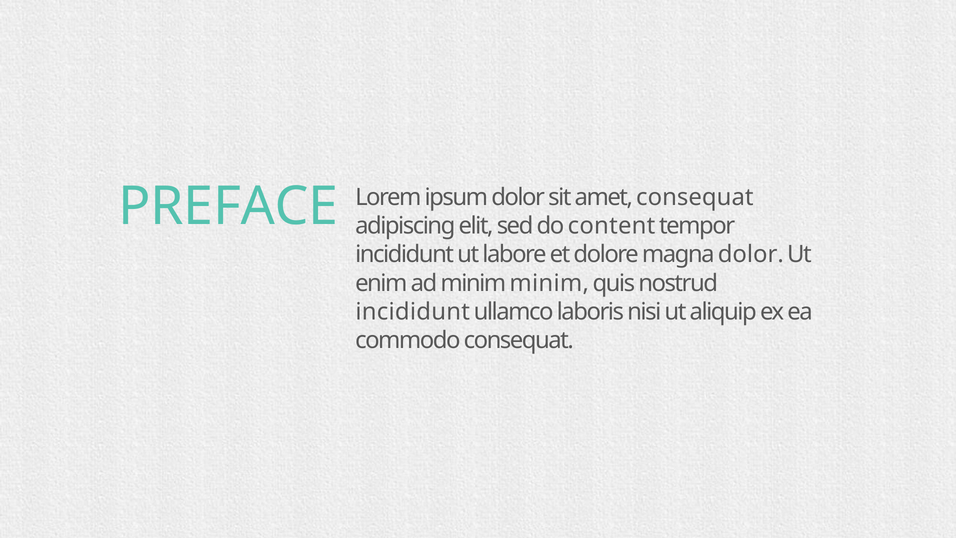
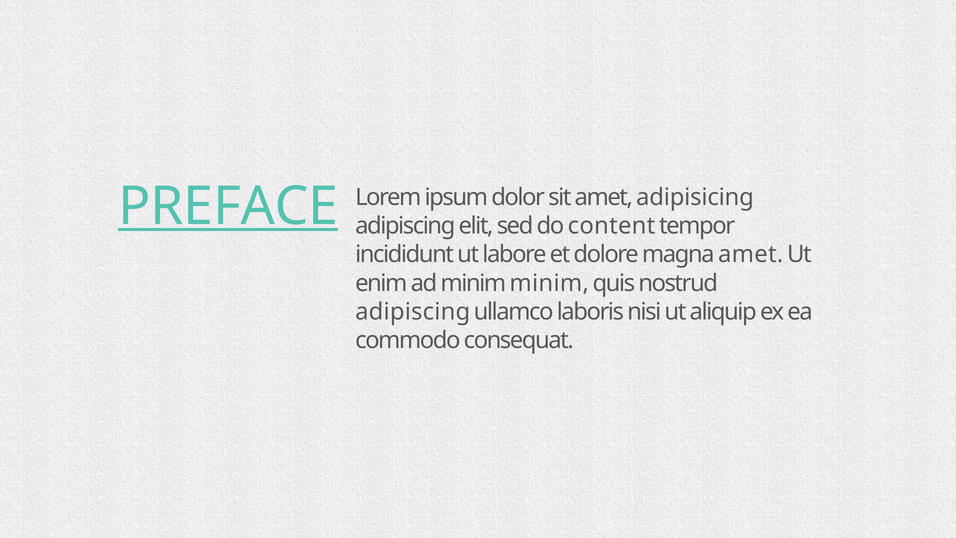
amet consequat: consequat -> adipisicing (695, 197)
PREFACE underline: none -> present (228, 206)
magna dolor: dolor -> amet (751, 254)
incididunt: incididunt -> adipiscing (413, 312)
